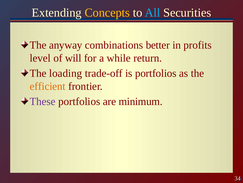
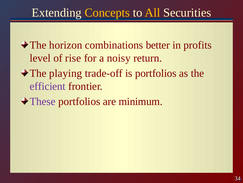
All colour: light blue -> yellow (152, 13)
anyway: anyway -> horizon (66, 45)
will: will -> rise (73, 58)
while: while -> noisy (119, 58)
loading: loading -> playing (66, 73)
efficient colour: orange -> purple (48, 86)
